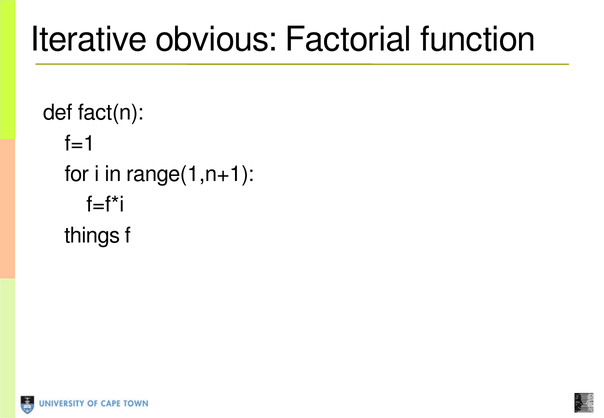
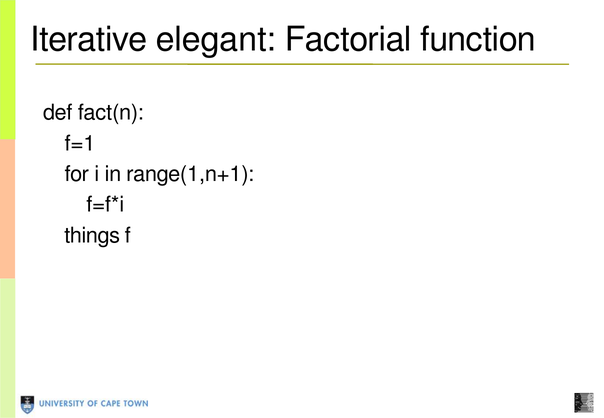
obvious: obvious -> elegant (216, 39)
